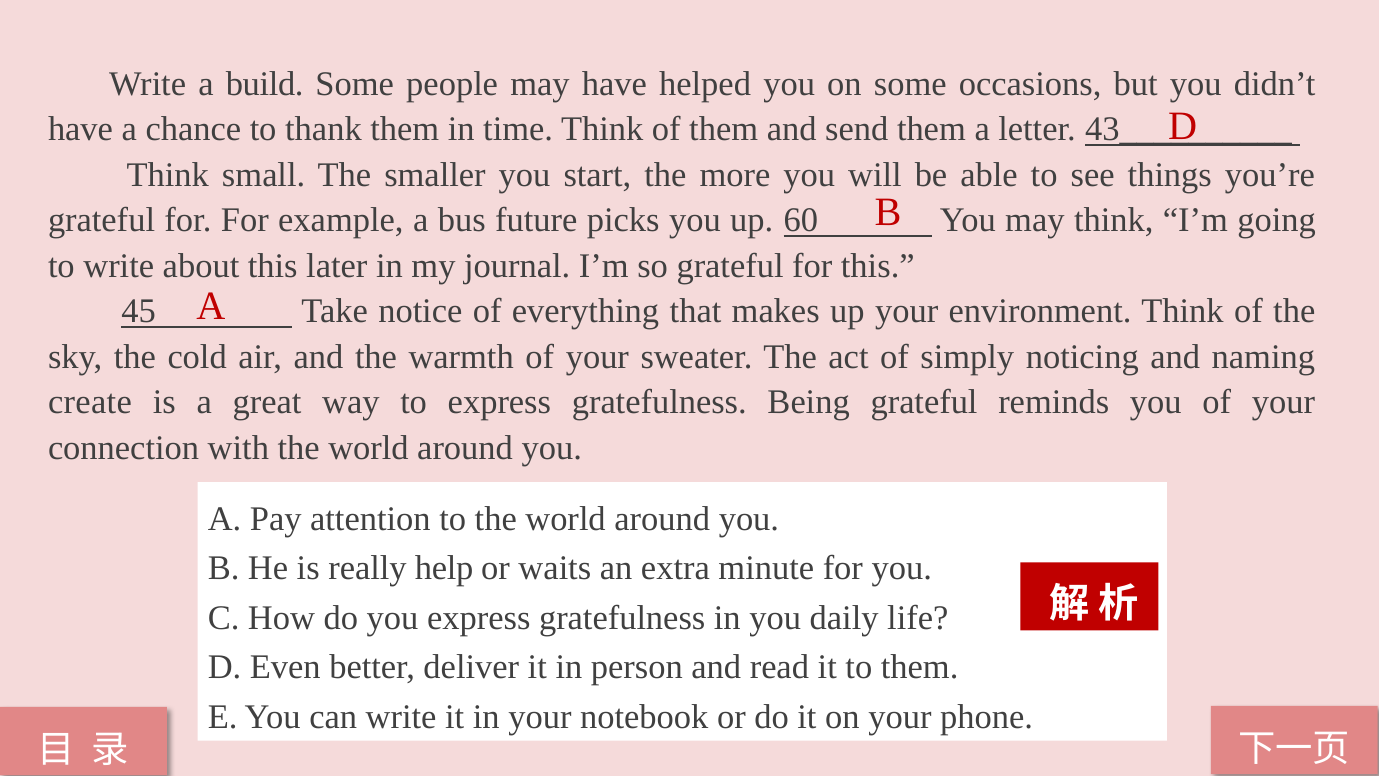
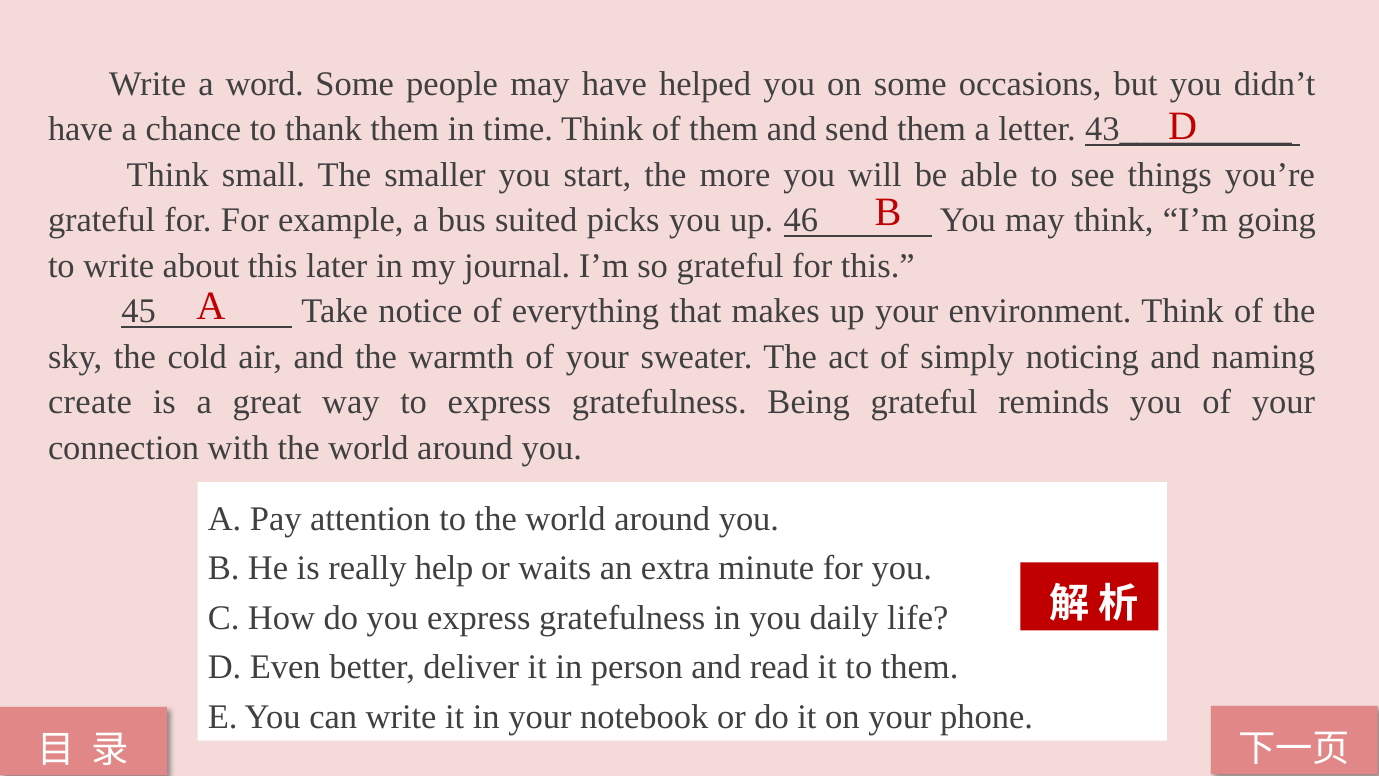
build: build -> word (265, 84)
future: future -> suited (536, 220)
60: 60 -> 46 (801, 220)
